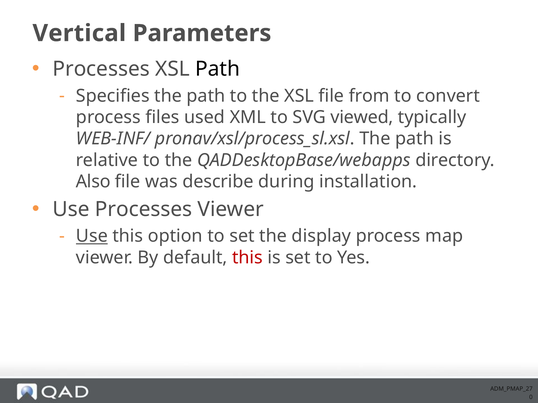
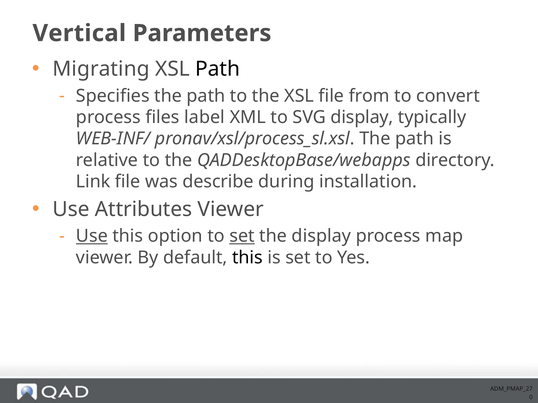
Processes: Processes -> Migrating (101, 69)
used: used -> label (205, 117)
SVG viewed: viewed -> display (362, 117)
Also: Also -> Link (93, 182)
Use Processes: Processes -> Attributes (144, 210)
set underline: none -> present (242, 236)
this colour: red -> black (247, 258)
